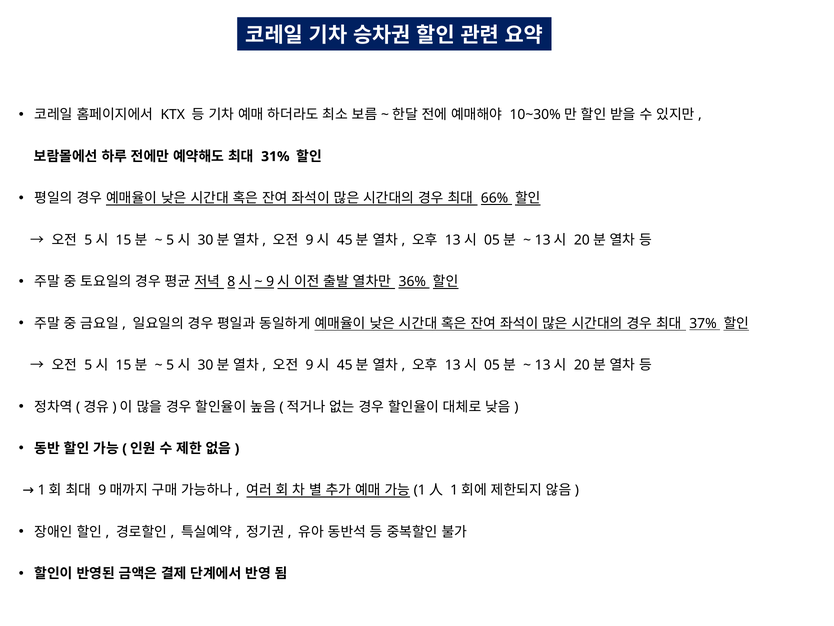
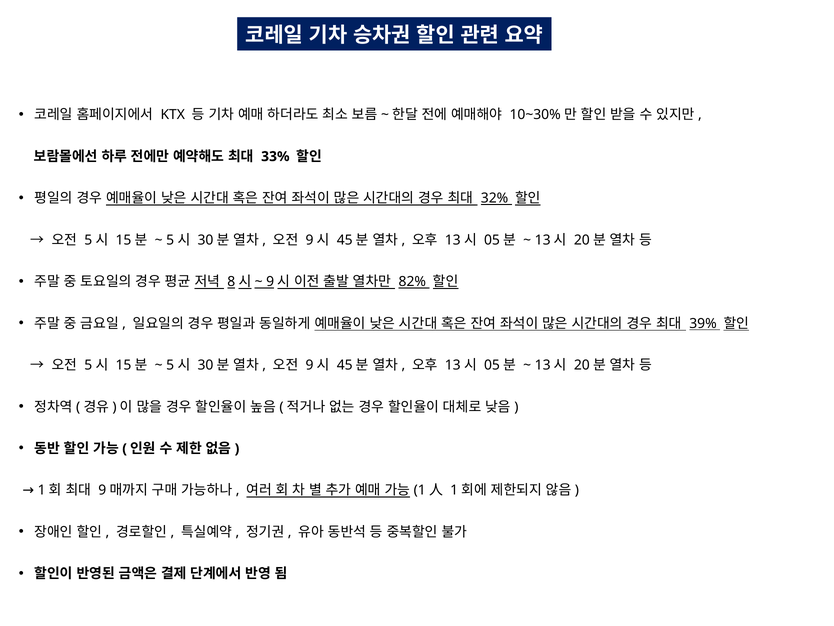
31%: 31% -> 33% (275, 156)
66%: 66% -> 32% (495, 198)
36%: 36% -> 82% (412, 282)
37%: 37% -> 39% (703, 323)
